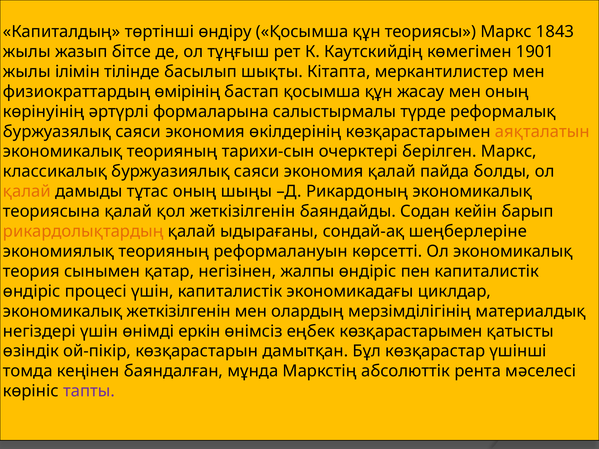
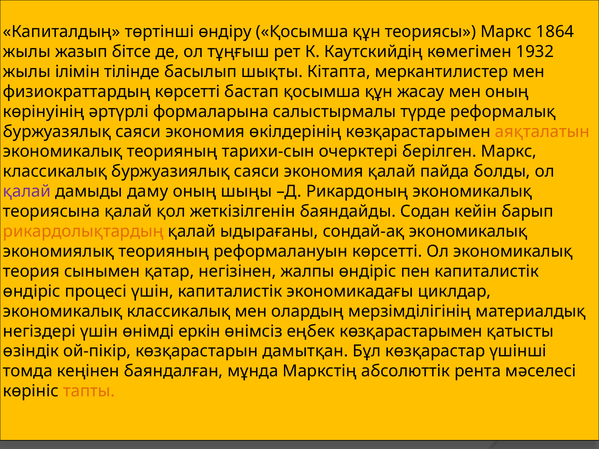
1843: 1843 -> 1864 (555, 32)
1901: 1901 -> 1932 (535, 52)
физиократтардың өмiрiнiң: өмiрiнiң -> көрсетті (187, 92)
қалай colour: orange -> purple (27, 192)
тұтас: тұтас -> даму (148, 192)
сондай-ақ шеңберлерiне: шеңберлерiне -> экономикалық (468, 231)
экономикалық жеткізілгенін: жеткізілгенін -> классикалық (179, 311)
тапты colour: purple -> orange (89, 391)
